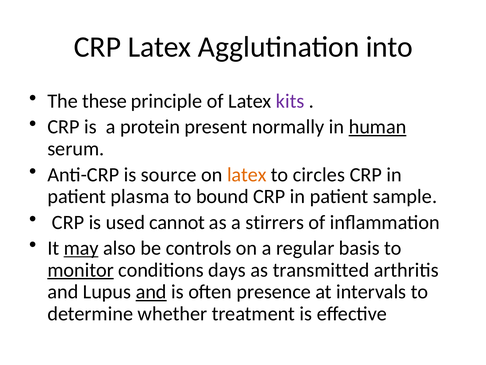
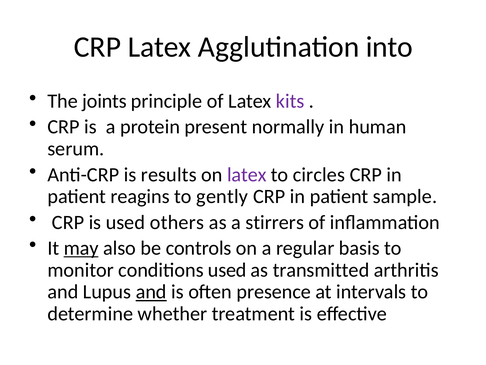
these: these -> joints (104, 101)
human underline: present -> none (378, 127)
source: source -> results (169, 174)
latex colour: orange -> purple (247, 174)
plasma: plasma -> reagins (140, 196)
bound: bound -> gently (222, 196)
cannot: cannot -> others (177, 222)
monitor underline: present -> none (81, 270)
conditions days: days -> used (227, 270)
